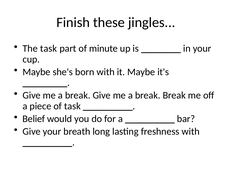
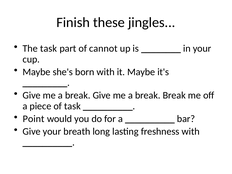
minute: minute -> cannot (103, 48)
Belief: Belief -> Point (34, 119)
